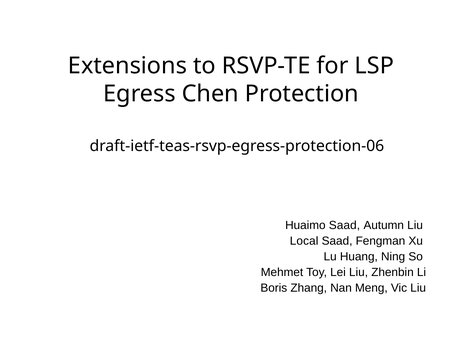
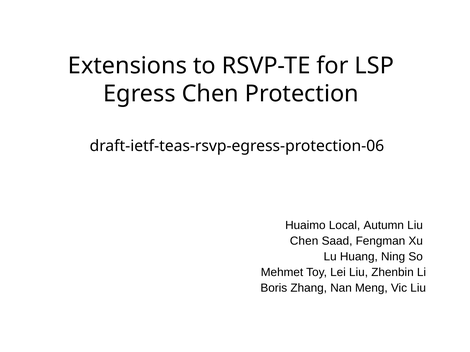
Huaimo Saad: Saad -> Local (345, 226)
Local: Local -> Chen (304, 241)
